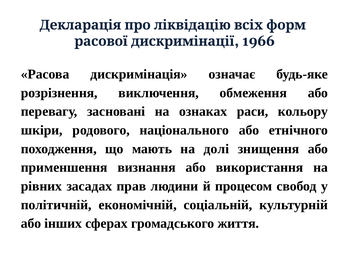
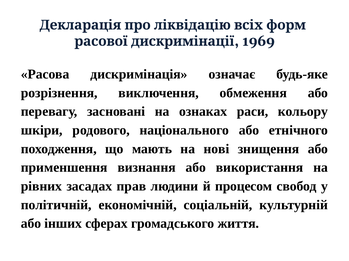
1966: 1966 -> 1969 (259, 41)
долі: долі -> нові (216, 149)
